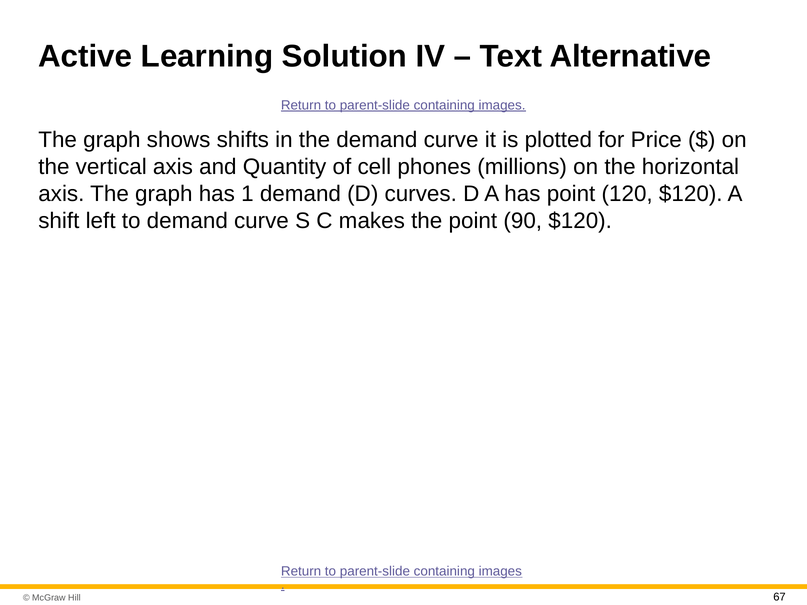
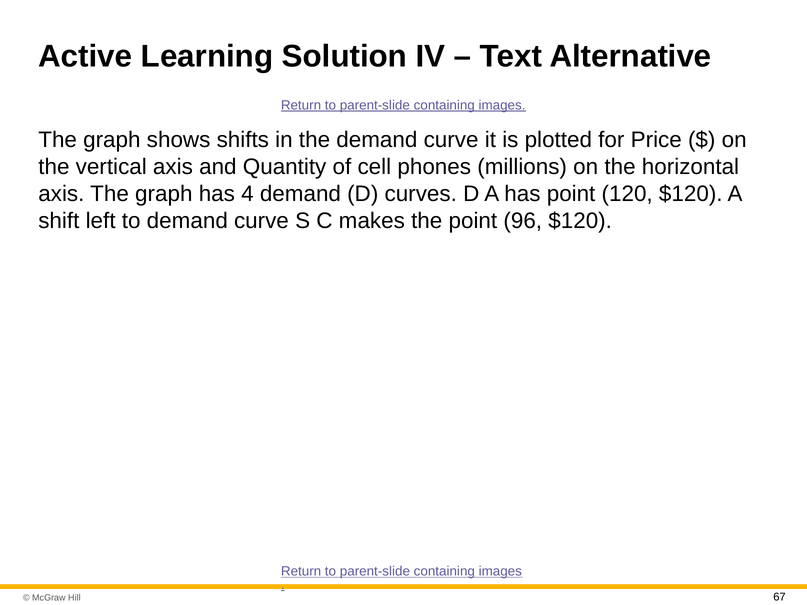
1: 1 -> 4 (247, 194)
90: 90 -> 96 (523, 221)
